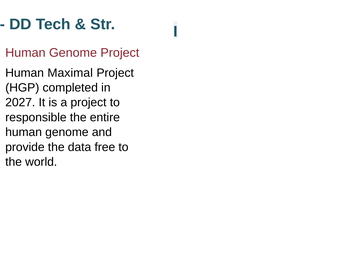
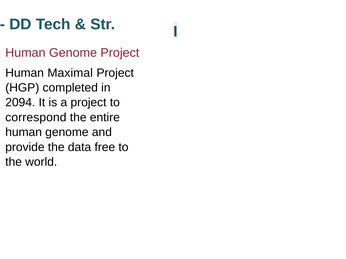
2027: 2027 -> 2094 (20, 103)
responsible: responsible -> correspond (36, 118)
